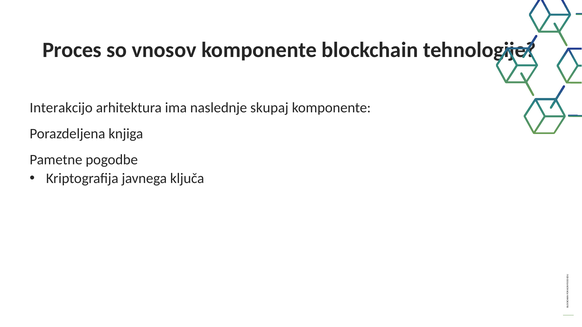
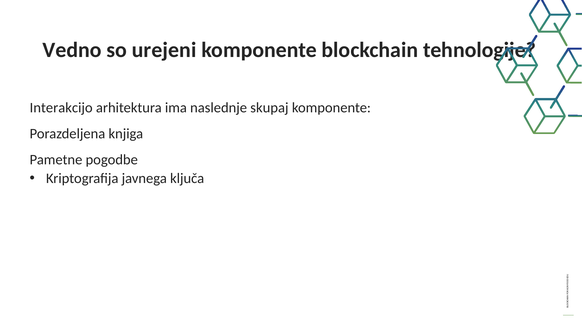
Proces: Proces -> Vedno (72, 50)
vnosov: vnosov -> urejeni (164, 50)
